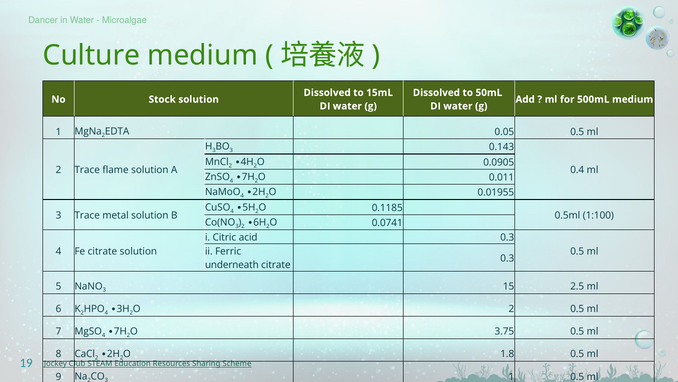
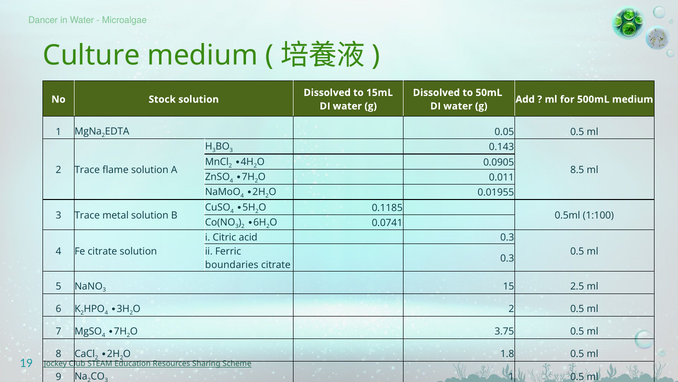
0.4: 0.4 -> 8.5 (577, 170)
underneath: underneath -> boundaries (232, 265)
